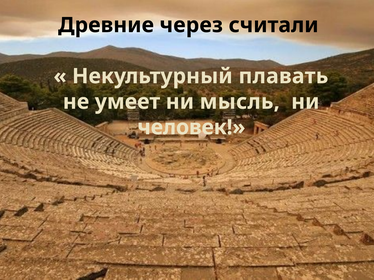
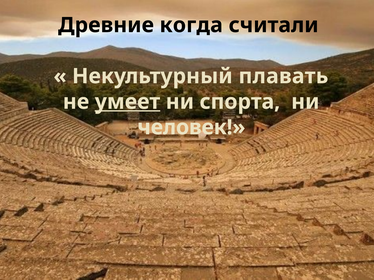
через: через -> когда (191, 25)
умеет underline: none -> present (128, 102)
мысль: мысль -> спорта (240, 102)
